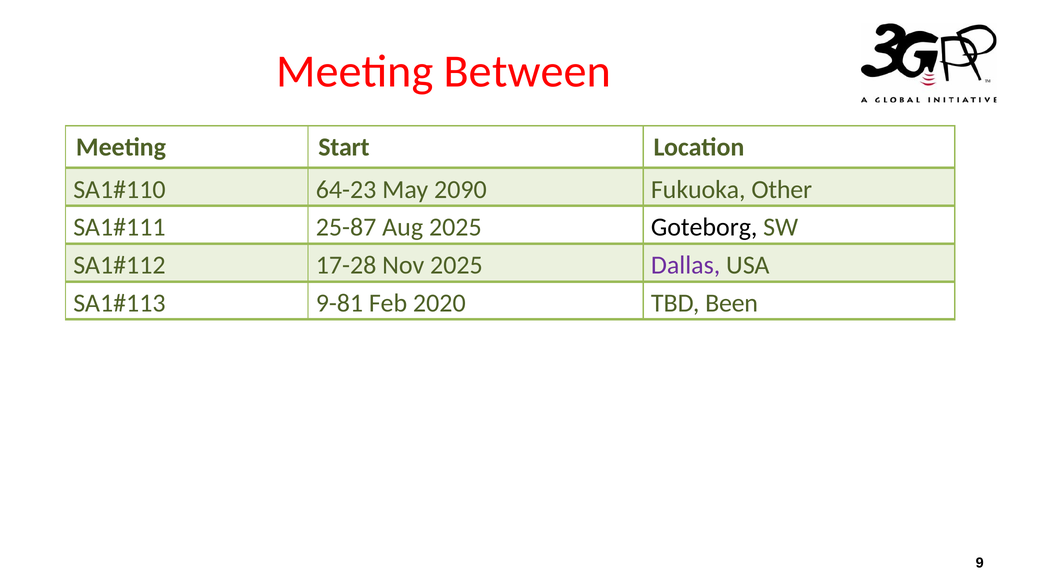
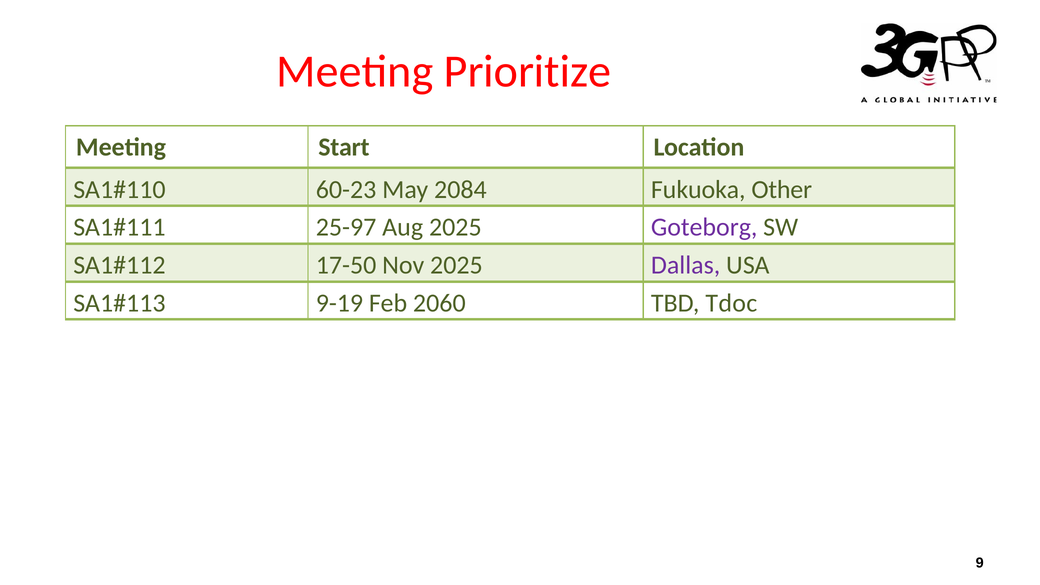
Between: Between -> Prioritize (527, 71)
64-23: 64-23 -> 60-23 (346, 190)
2090: 2090 -> 2084 (460, 190)
25-87: 25-87 -> 25-97 (346, 227)
Goteborg colour: black -> purple (704, 227)
17-28: 17-28 -> 17-50 (346, 265)
9-81: 9-81 -> 9-19 (339, 303)
2020: 2020 -> 2060 (439, 303)
Been: Been -> Tdoc (731, 303)
